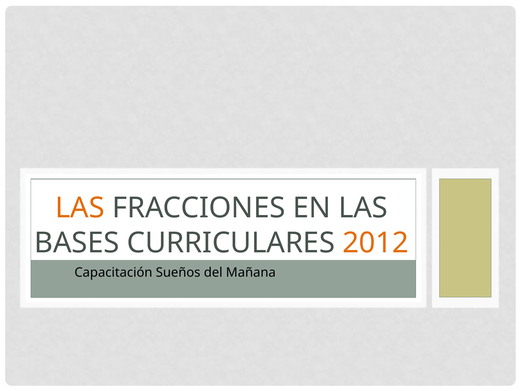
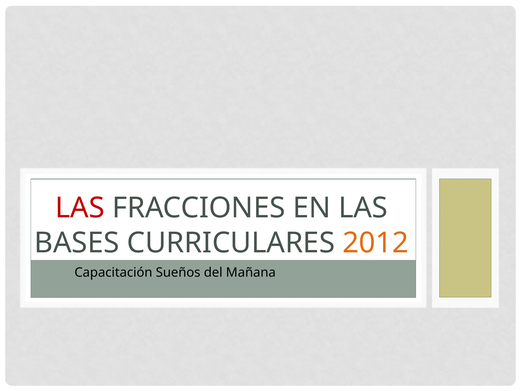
LAS colour: orange -> red (80, 208)
